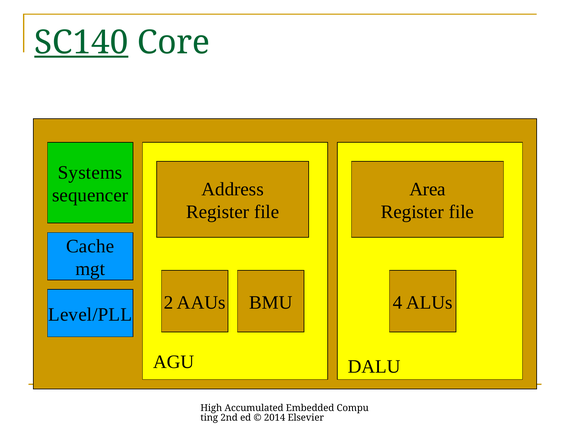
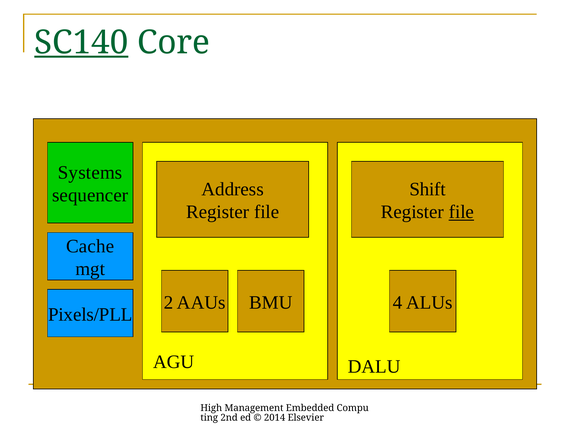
Area: Area -> Shift (428, 189)
file underline: none -> present (461, 212)
Level/PLL: Level/PLL -> Pixels/PLL (90, 315)
Accumulated: Accumulated -> Management (254, 409)
